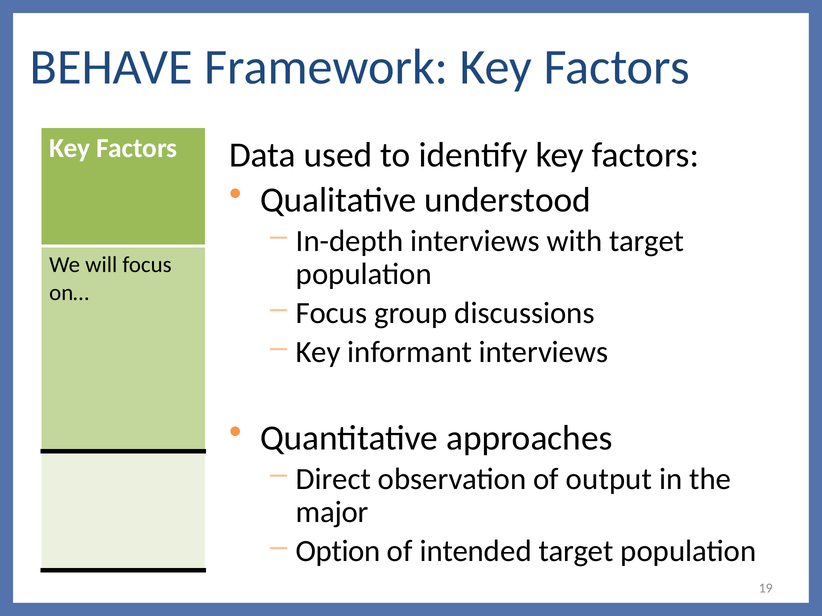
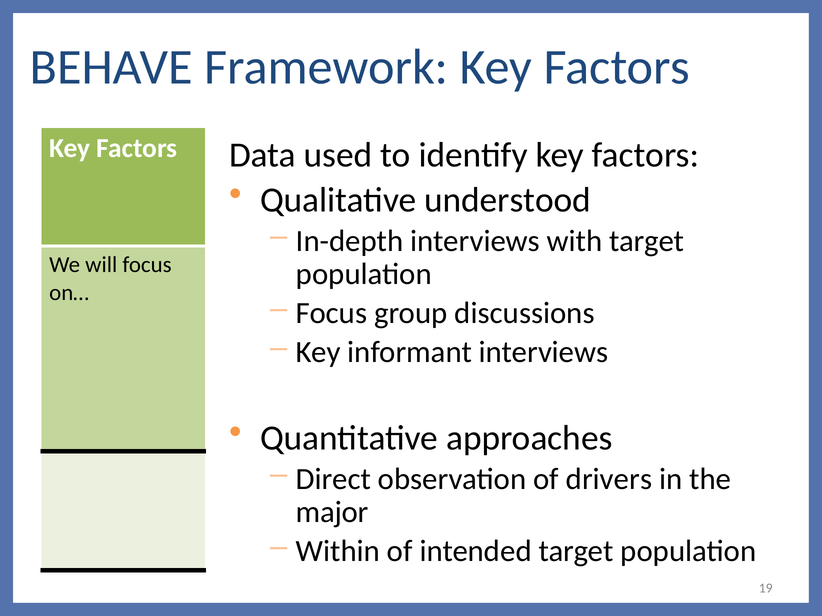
output: output -> drivers (609, 479)
Option: Option -> Within (338, 552)
